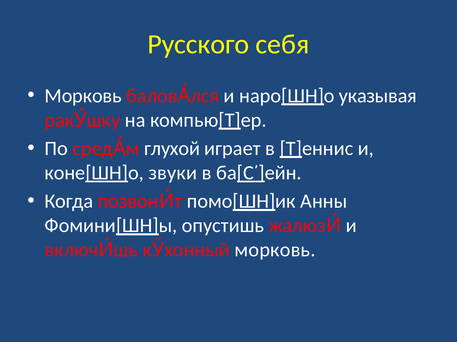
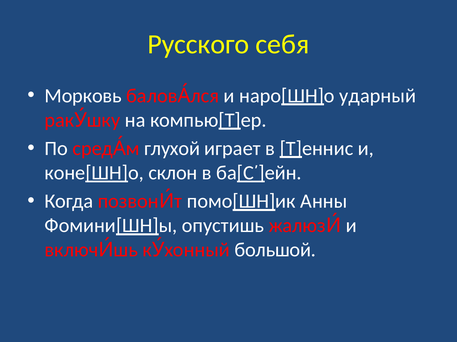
указывая: указывая -> ударный (378, 96)
звуки: звуки -> склон (173, 173)
морковь: морковь -> большой (275, 250)
